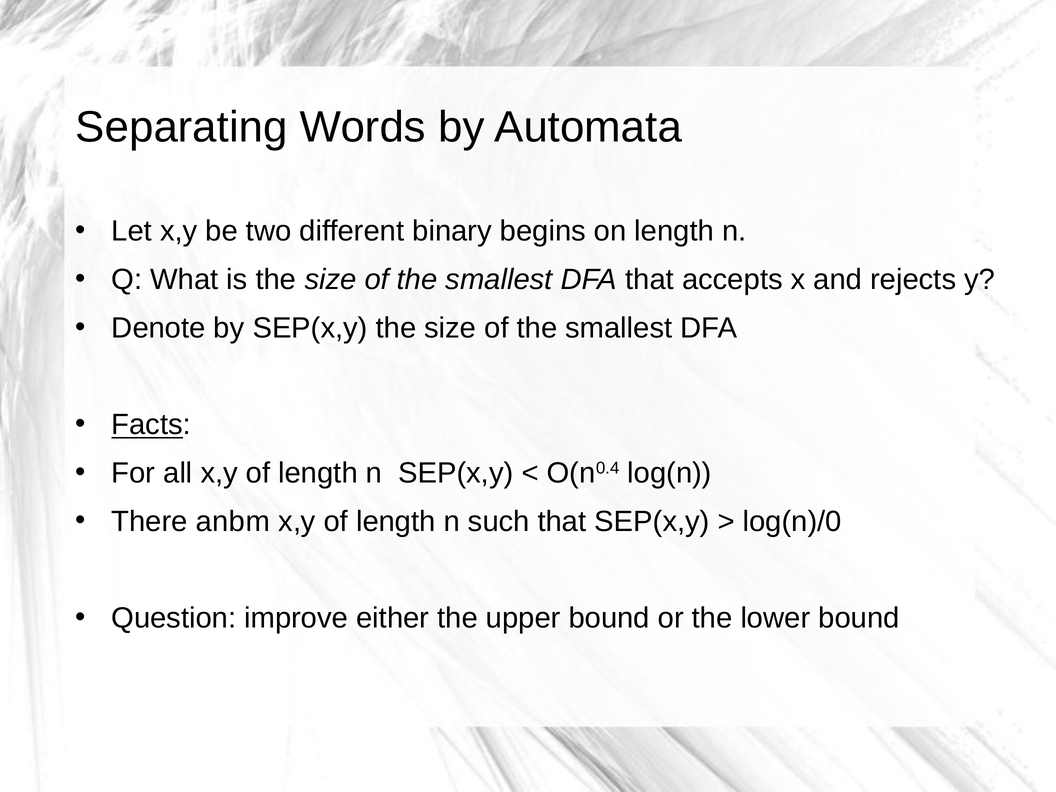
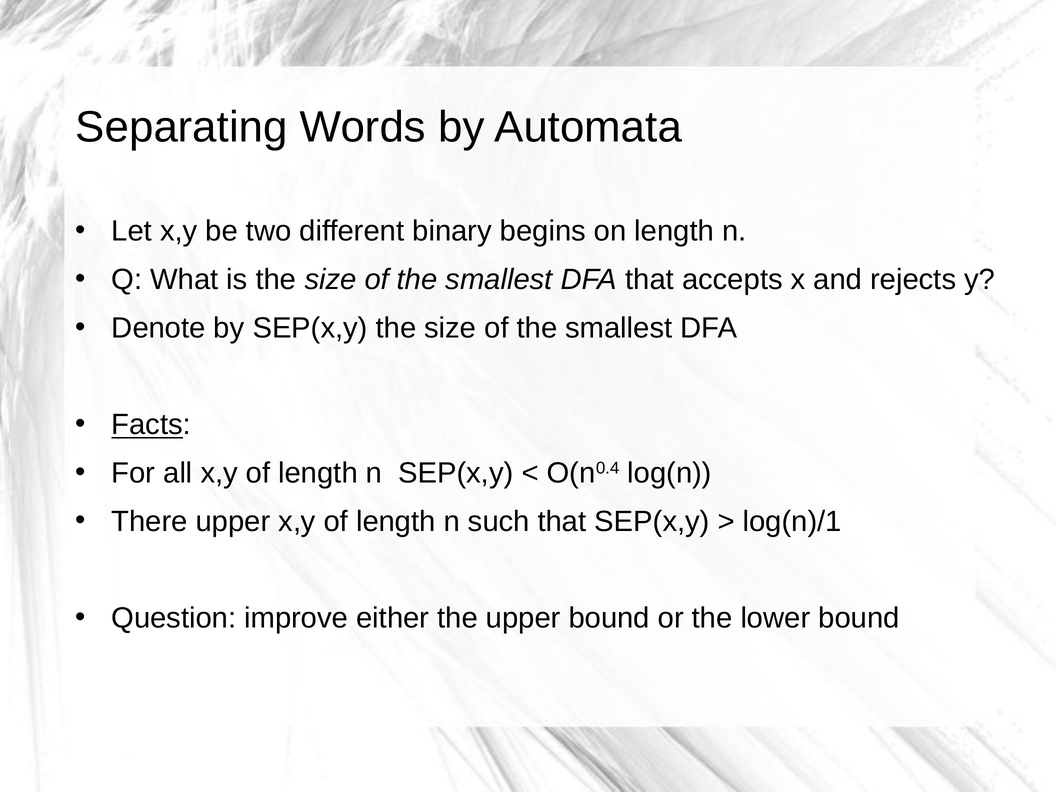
There anbm: anbm -> upper (233, 521)
log(n)/0: log(n)/0 -> log(n)/1 (792, 521)
